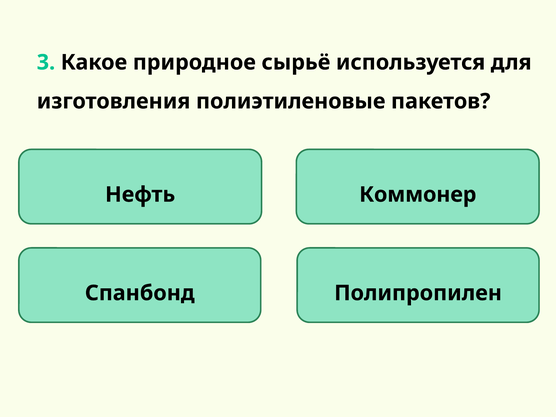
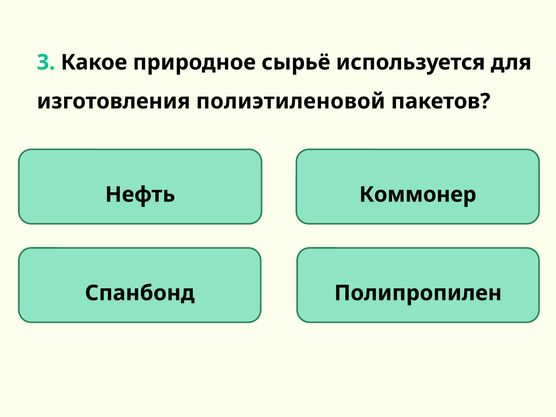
полиэтиленовые: полиэтиленовые -> полиэтиленовой (291, 101)
